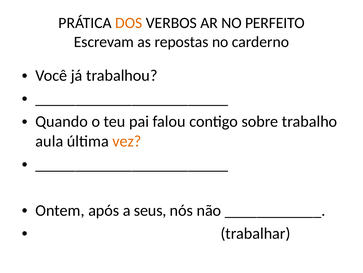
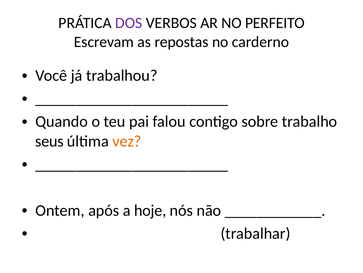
DOS colour: orange -> purple (129, 23)
aula: aula -> seus (49, 141)
seus: seus -> hoje (150, 210)
